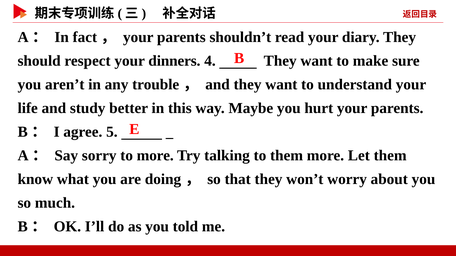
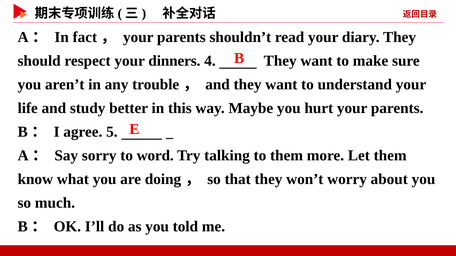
to more: more -> word (155, 156)
